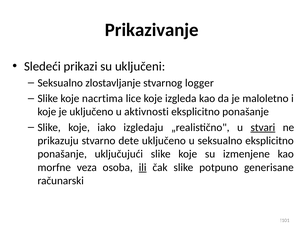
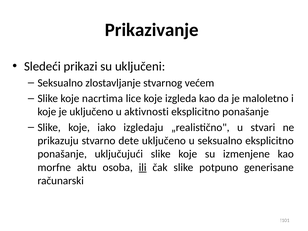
logger: logger -> većem (199, 83)
stvari underline: present -> none (263, 127)
veza: veza -> aktu (87, 167)
